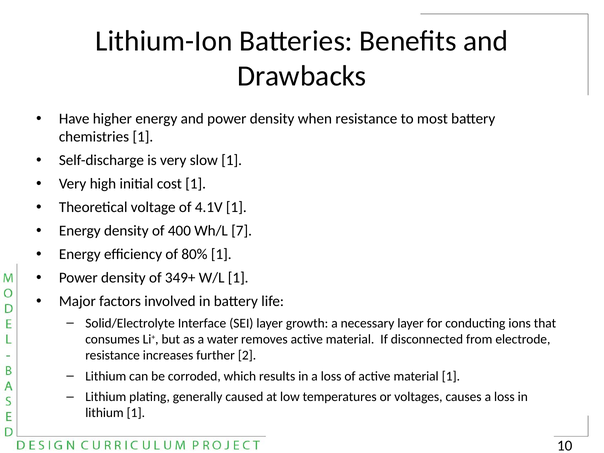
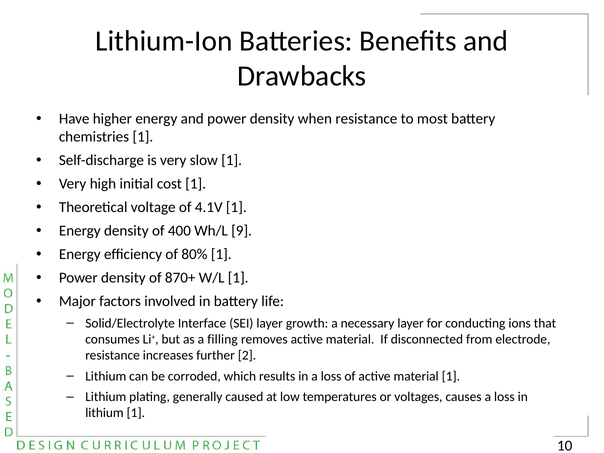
7: 7 -> 9 (242, 231)
349+: 349+ -> 870+ (180, 278)
water: water -> filling (223, 339)
